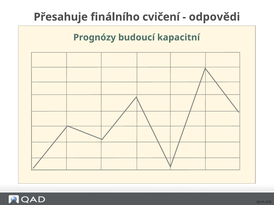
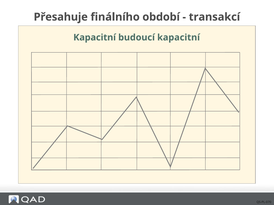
cvičení: cvičení -> období (161, 17)
odpovědi: odpovědi -> transakcí (214, 17)
Prognózy: Prognózy -> Kapacitní (95, 38)
